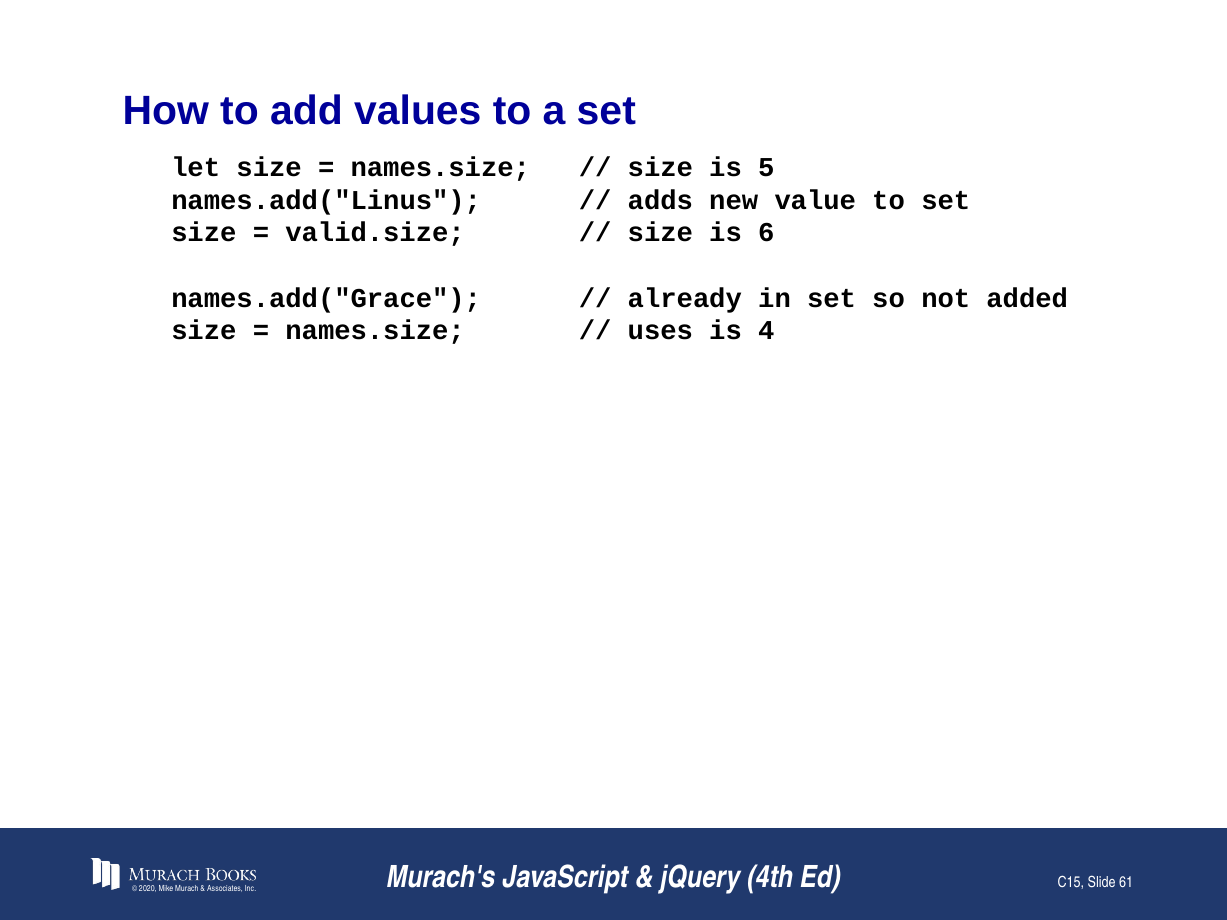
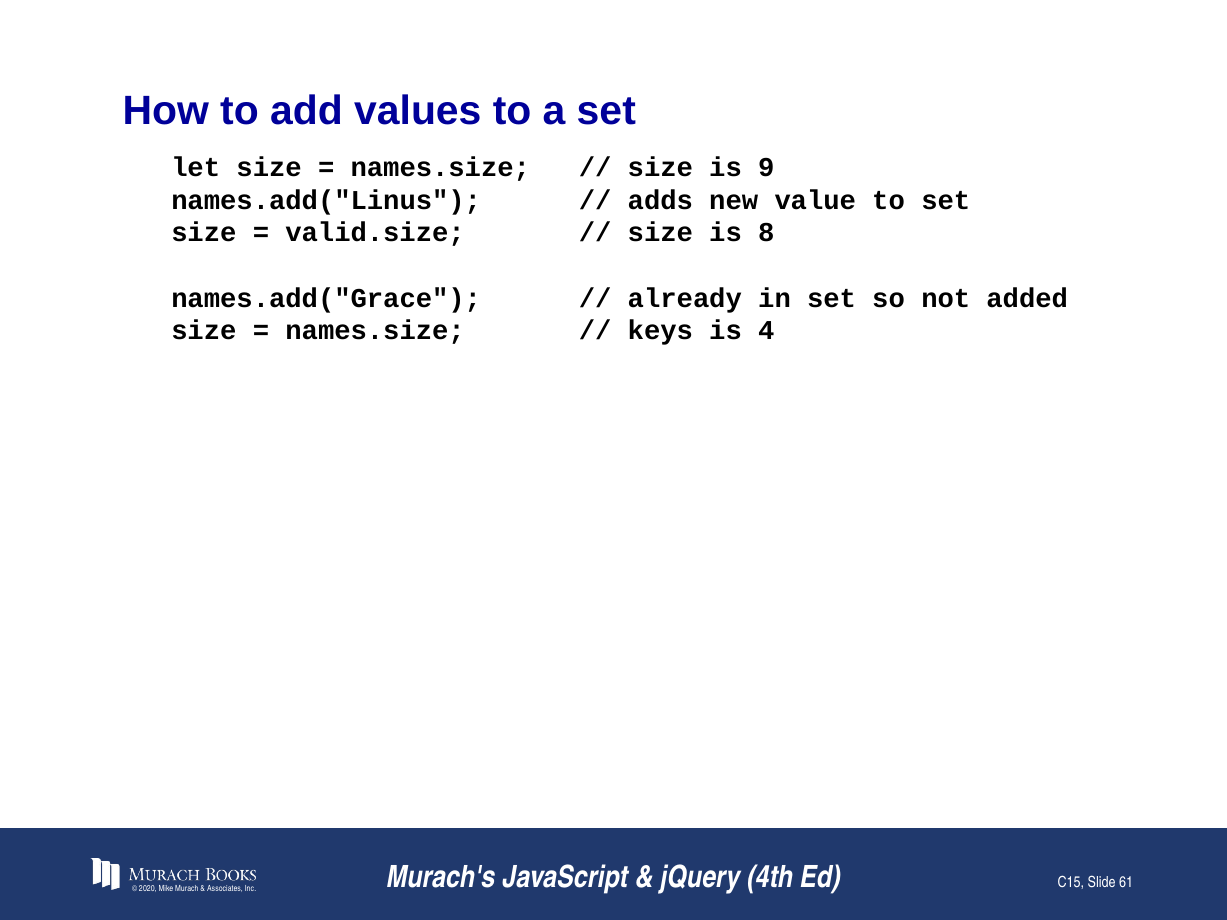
5: 5 -> 9 (766, 168)
6: 6 -> 8 (766, 233)
uses: uses -> keys (660, 331)
